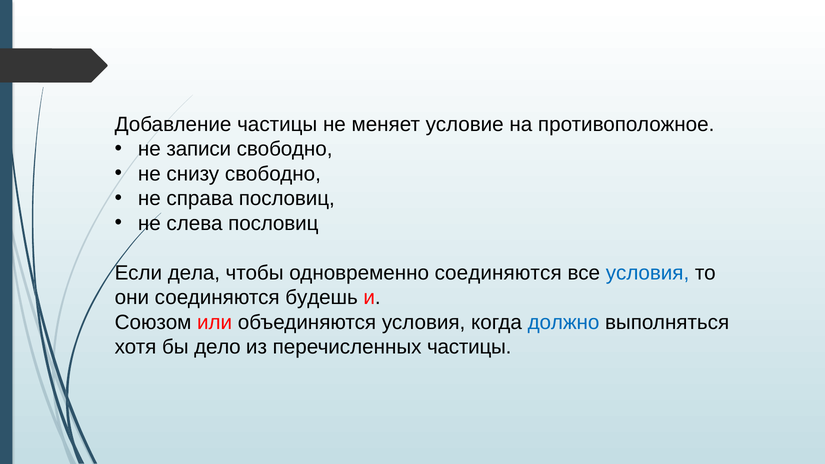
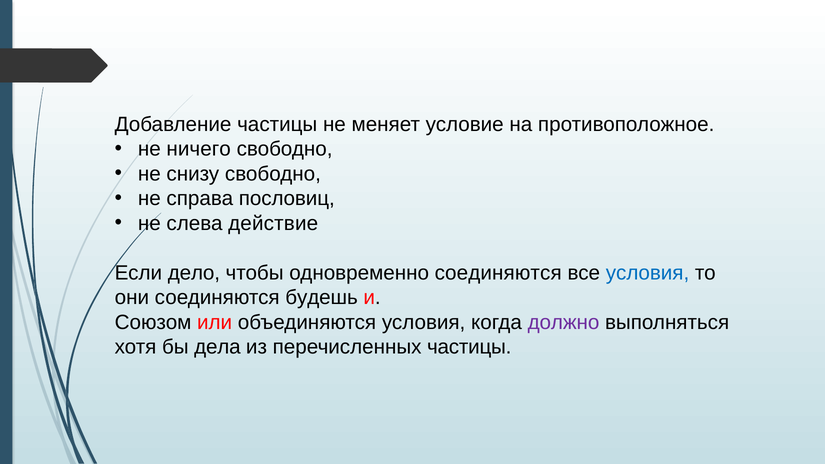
записи: записи -> ничего (199, 149)
слева пословиц: пословиц -> действие (273, 223)
дела: дела -> дело (194, 273)
должно colour: blue -> purple (564, 322)
дело: дело -> дела (217, 347)
